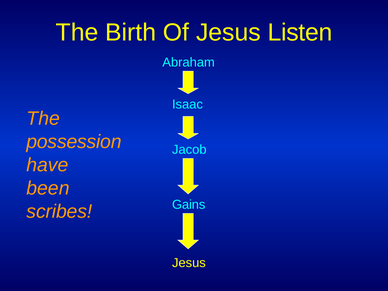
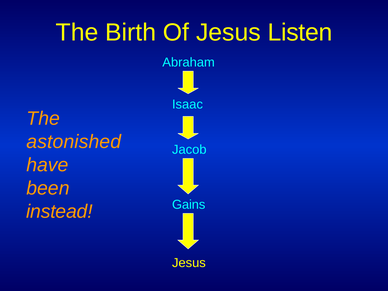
possession: possession -> astonished (74, 142)
scribes: scribes -> instead (59, 211)
